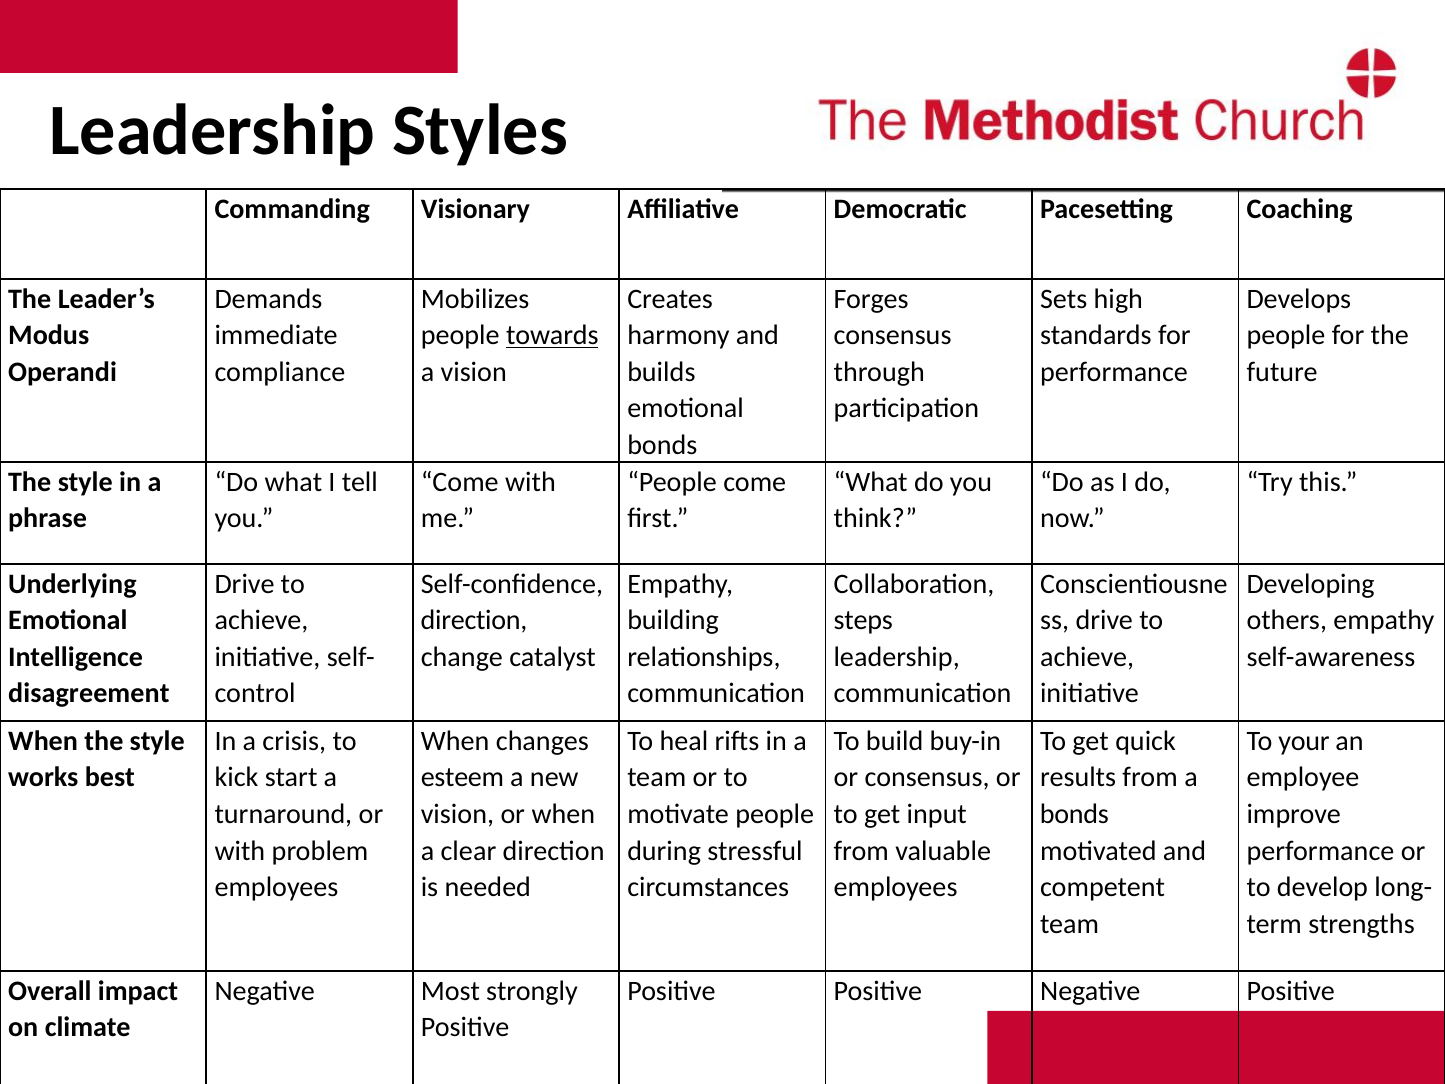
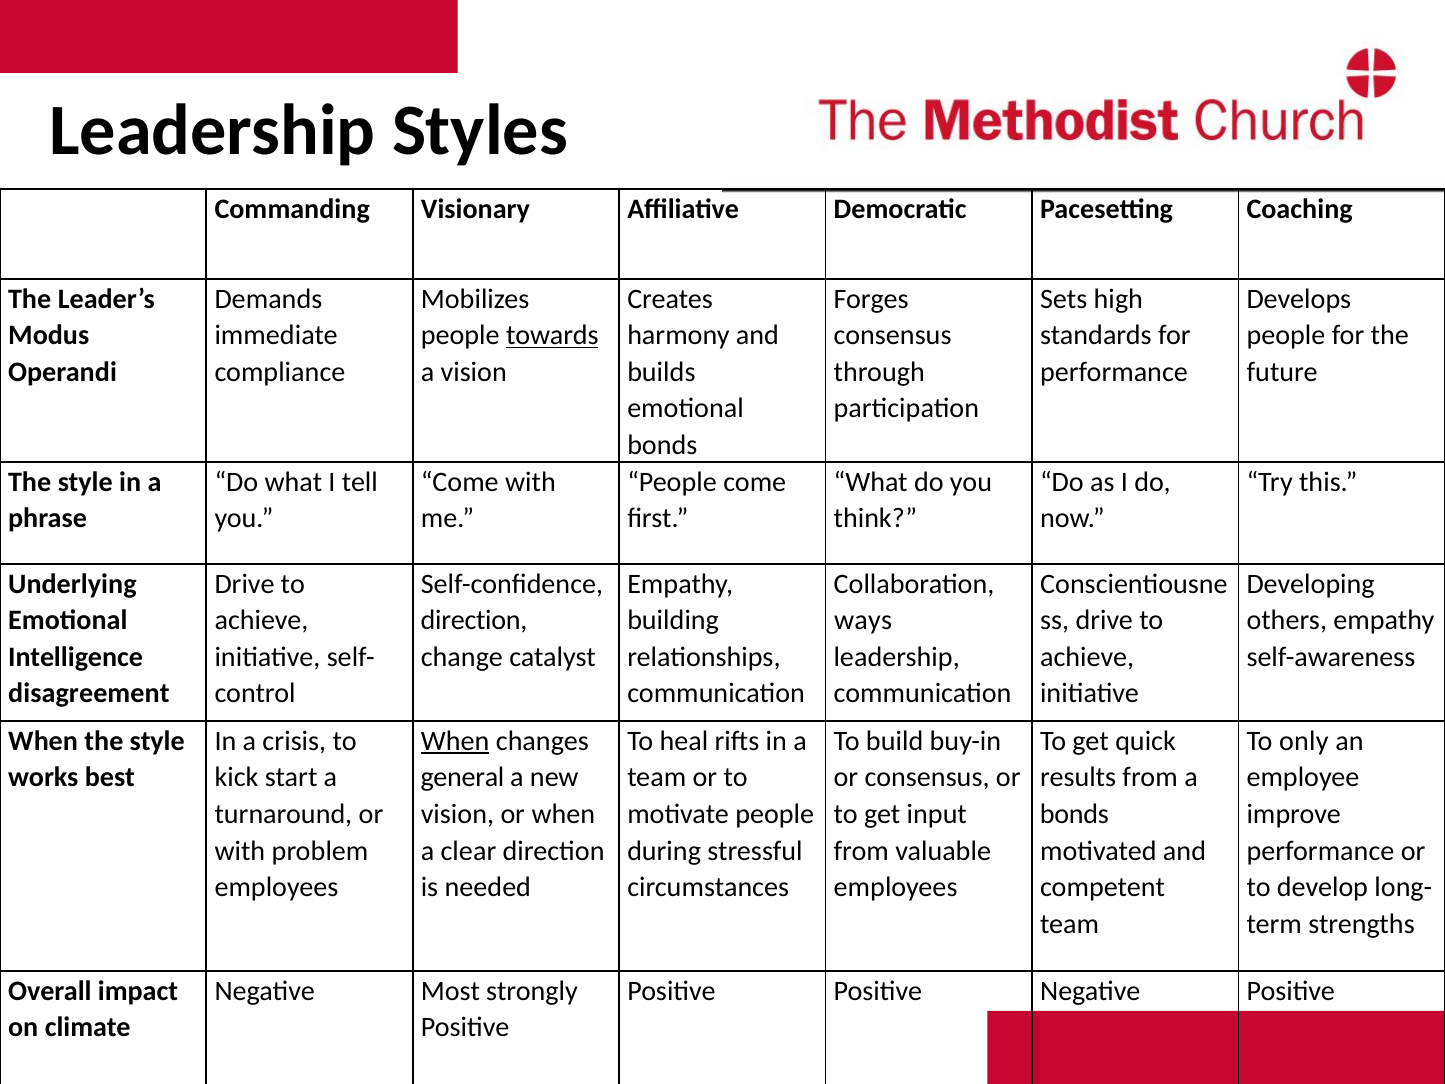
steps: steps -> ways (863, 620)
When underline: none -> present (455, 741)
your: your -> only (1304, 741)
esteem: esteem -> general (462, 777)
